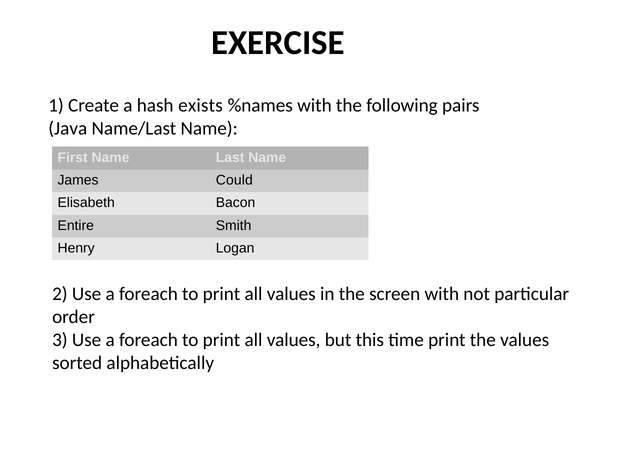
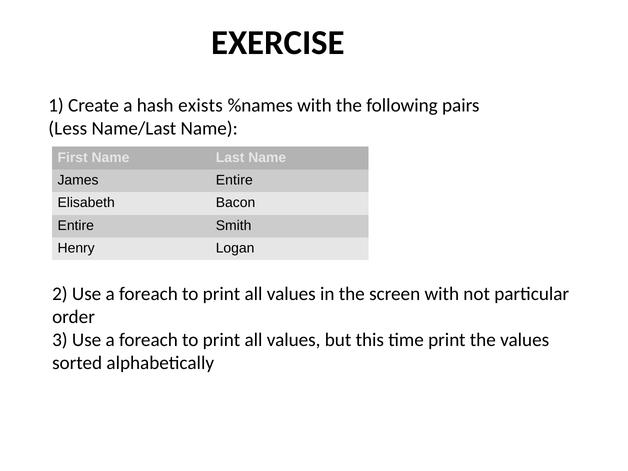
Java: Java -> Less (68, 128)
James Could: Could -> Entire (234, 180)
